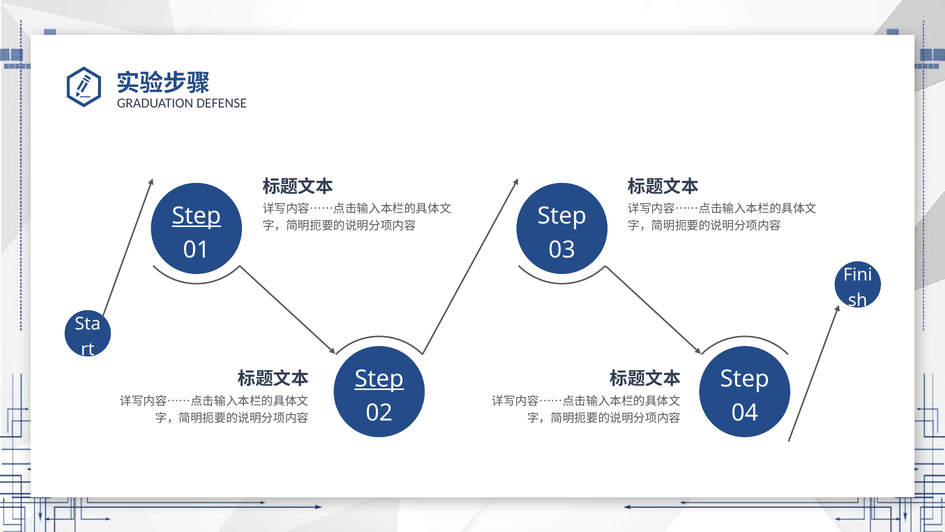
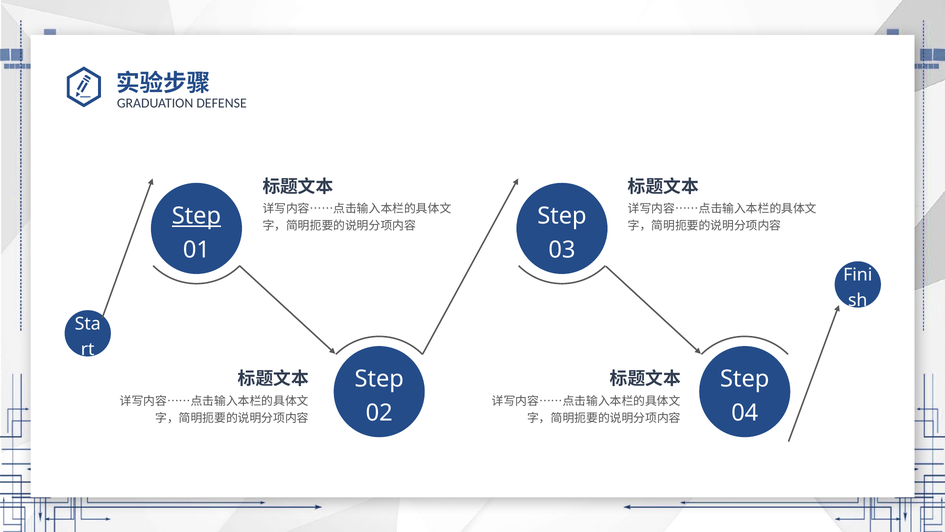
Step underline: present -> none (379, 379)
